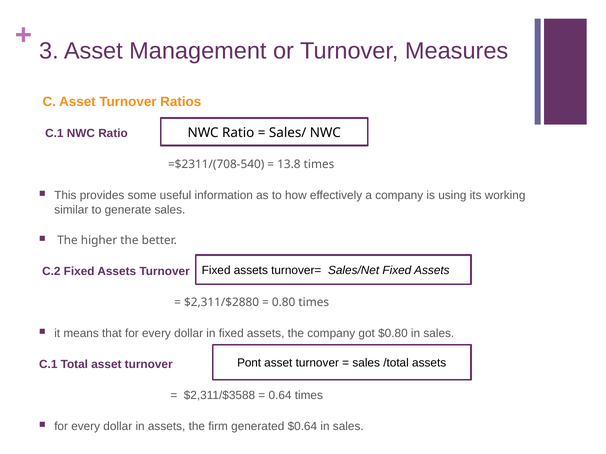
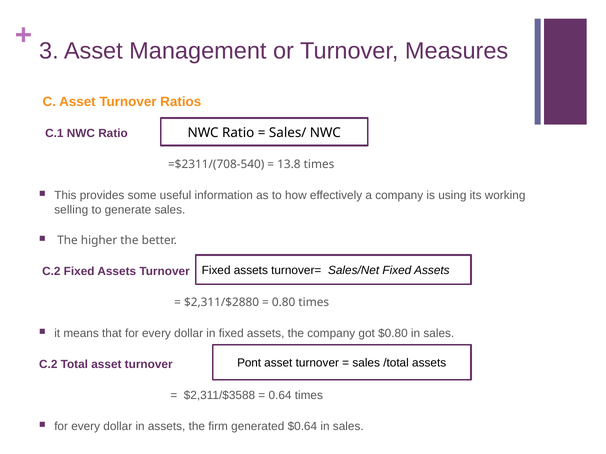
similar: similar -> selling (71, 210)
C.1: C.1 -> C.2 (48, 365)
